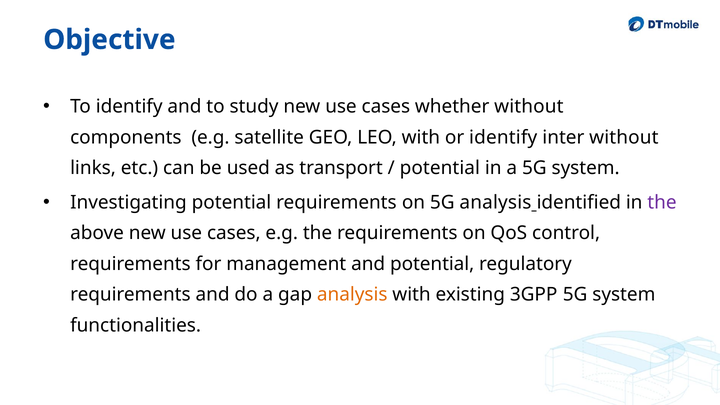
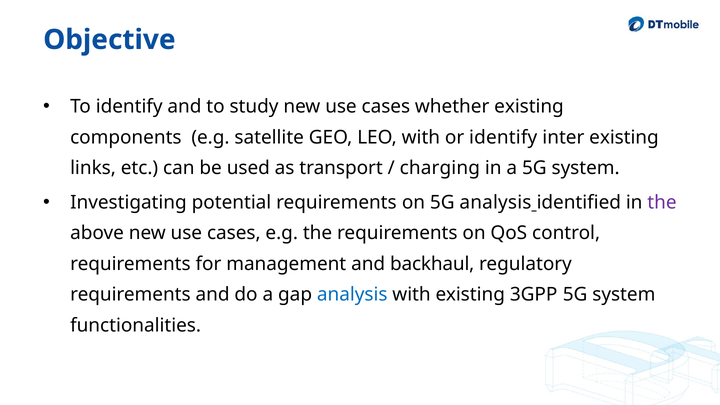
whether without: without -> existing (529, 107)
inter without: without -> existing (624, 137)
potential: potential -> charging (440, 168)
and potential: potential -> backhaul (432, 264)
analysis colour: orange -> blue (352, 295)
